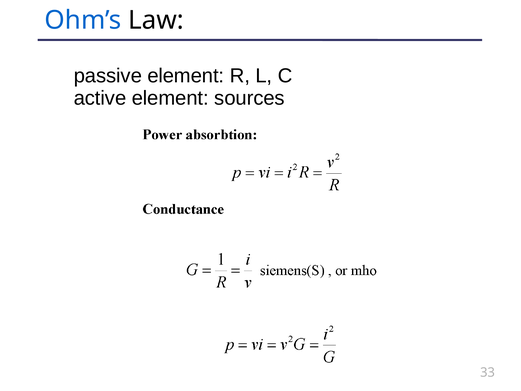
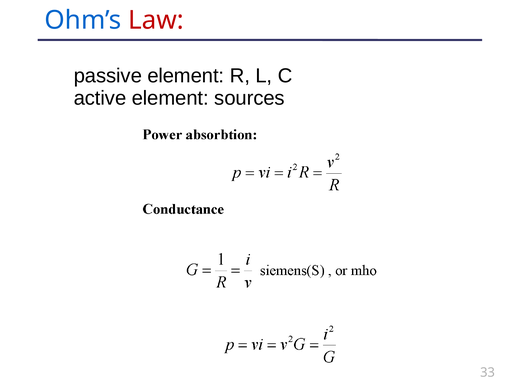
Law colour: black -> red (156, 20)
